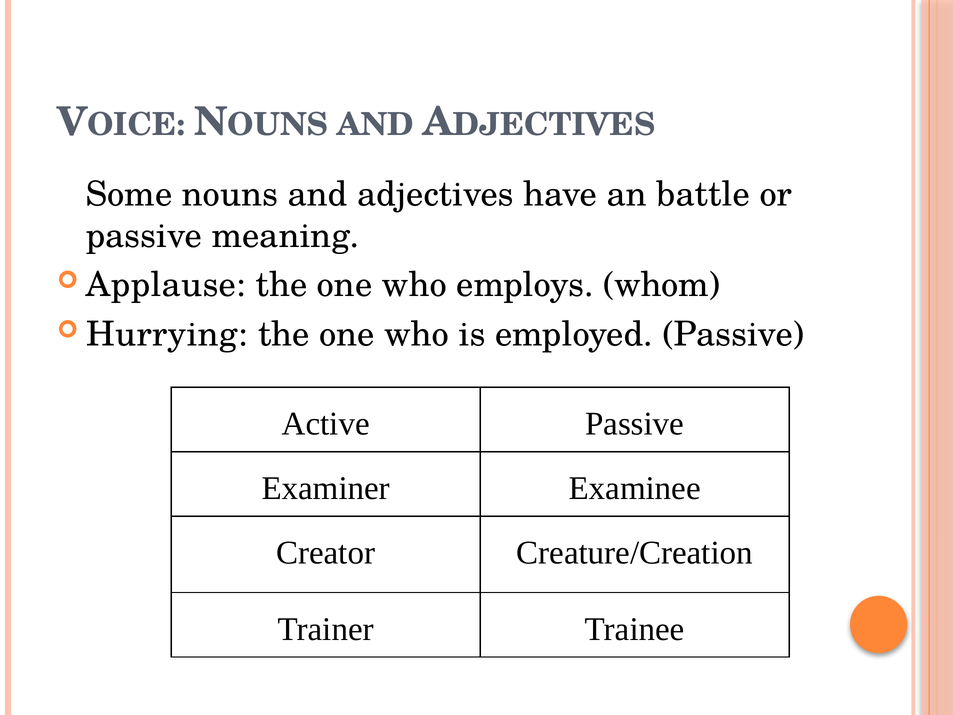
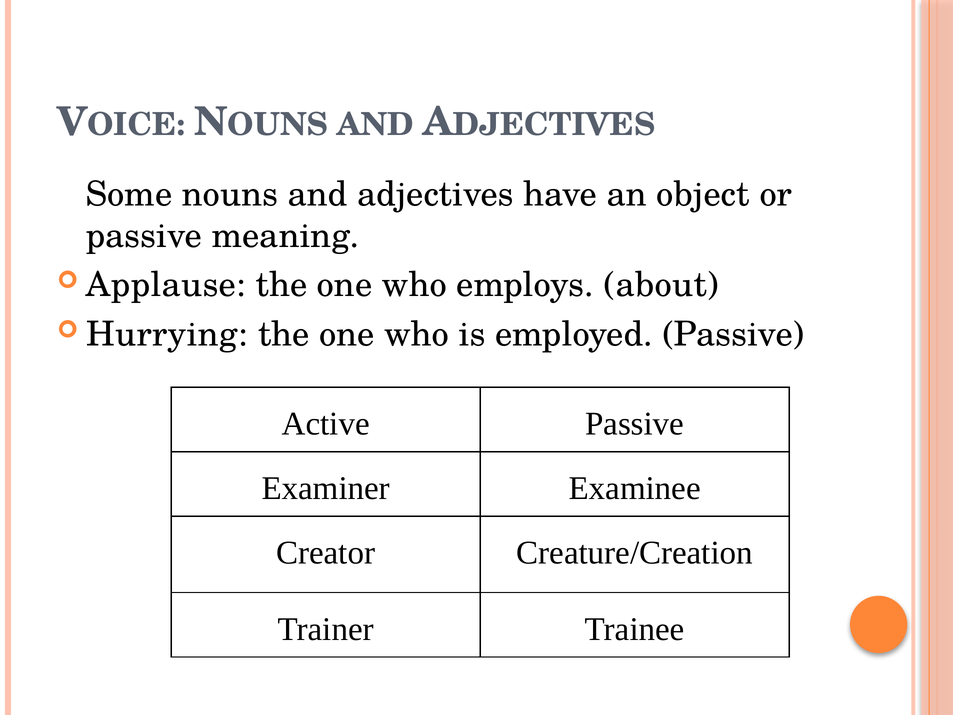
battle: battle -> object (703, 195)
whom: whom -> about (661, 285)
